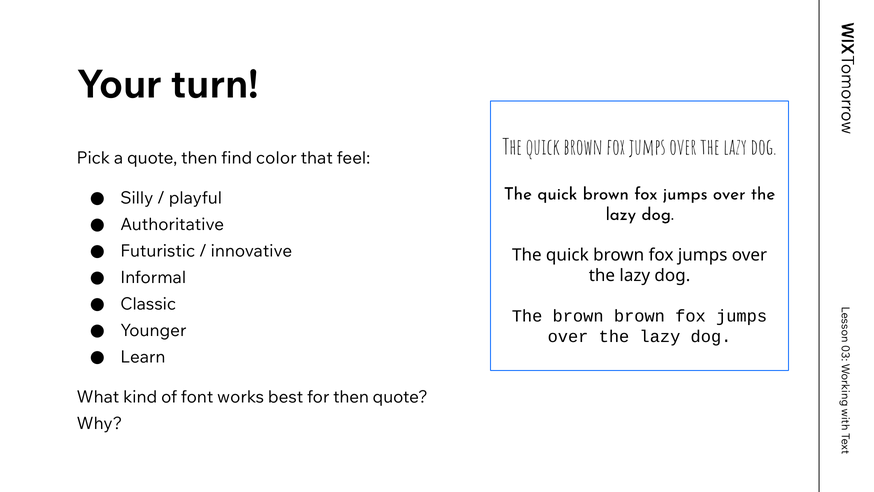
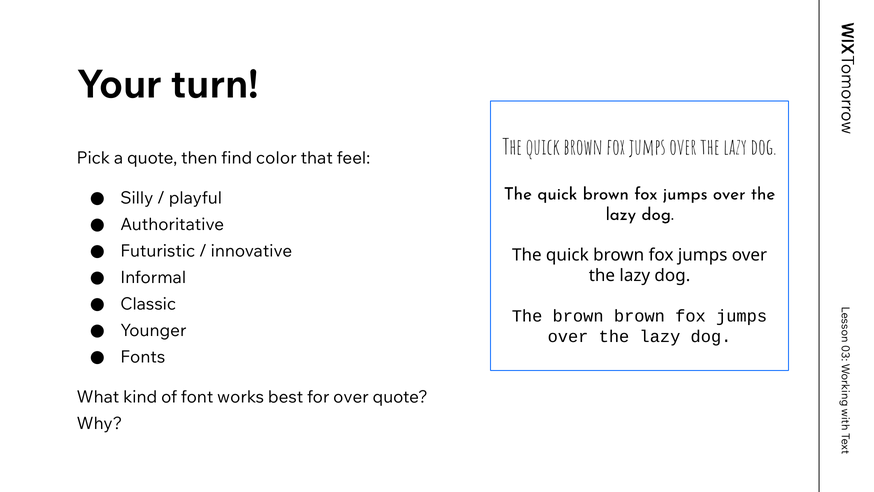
Learn: Learn -> Fonts (143, 357)
for then: then -> over (351, 397)
